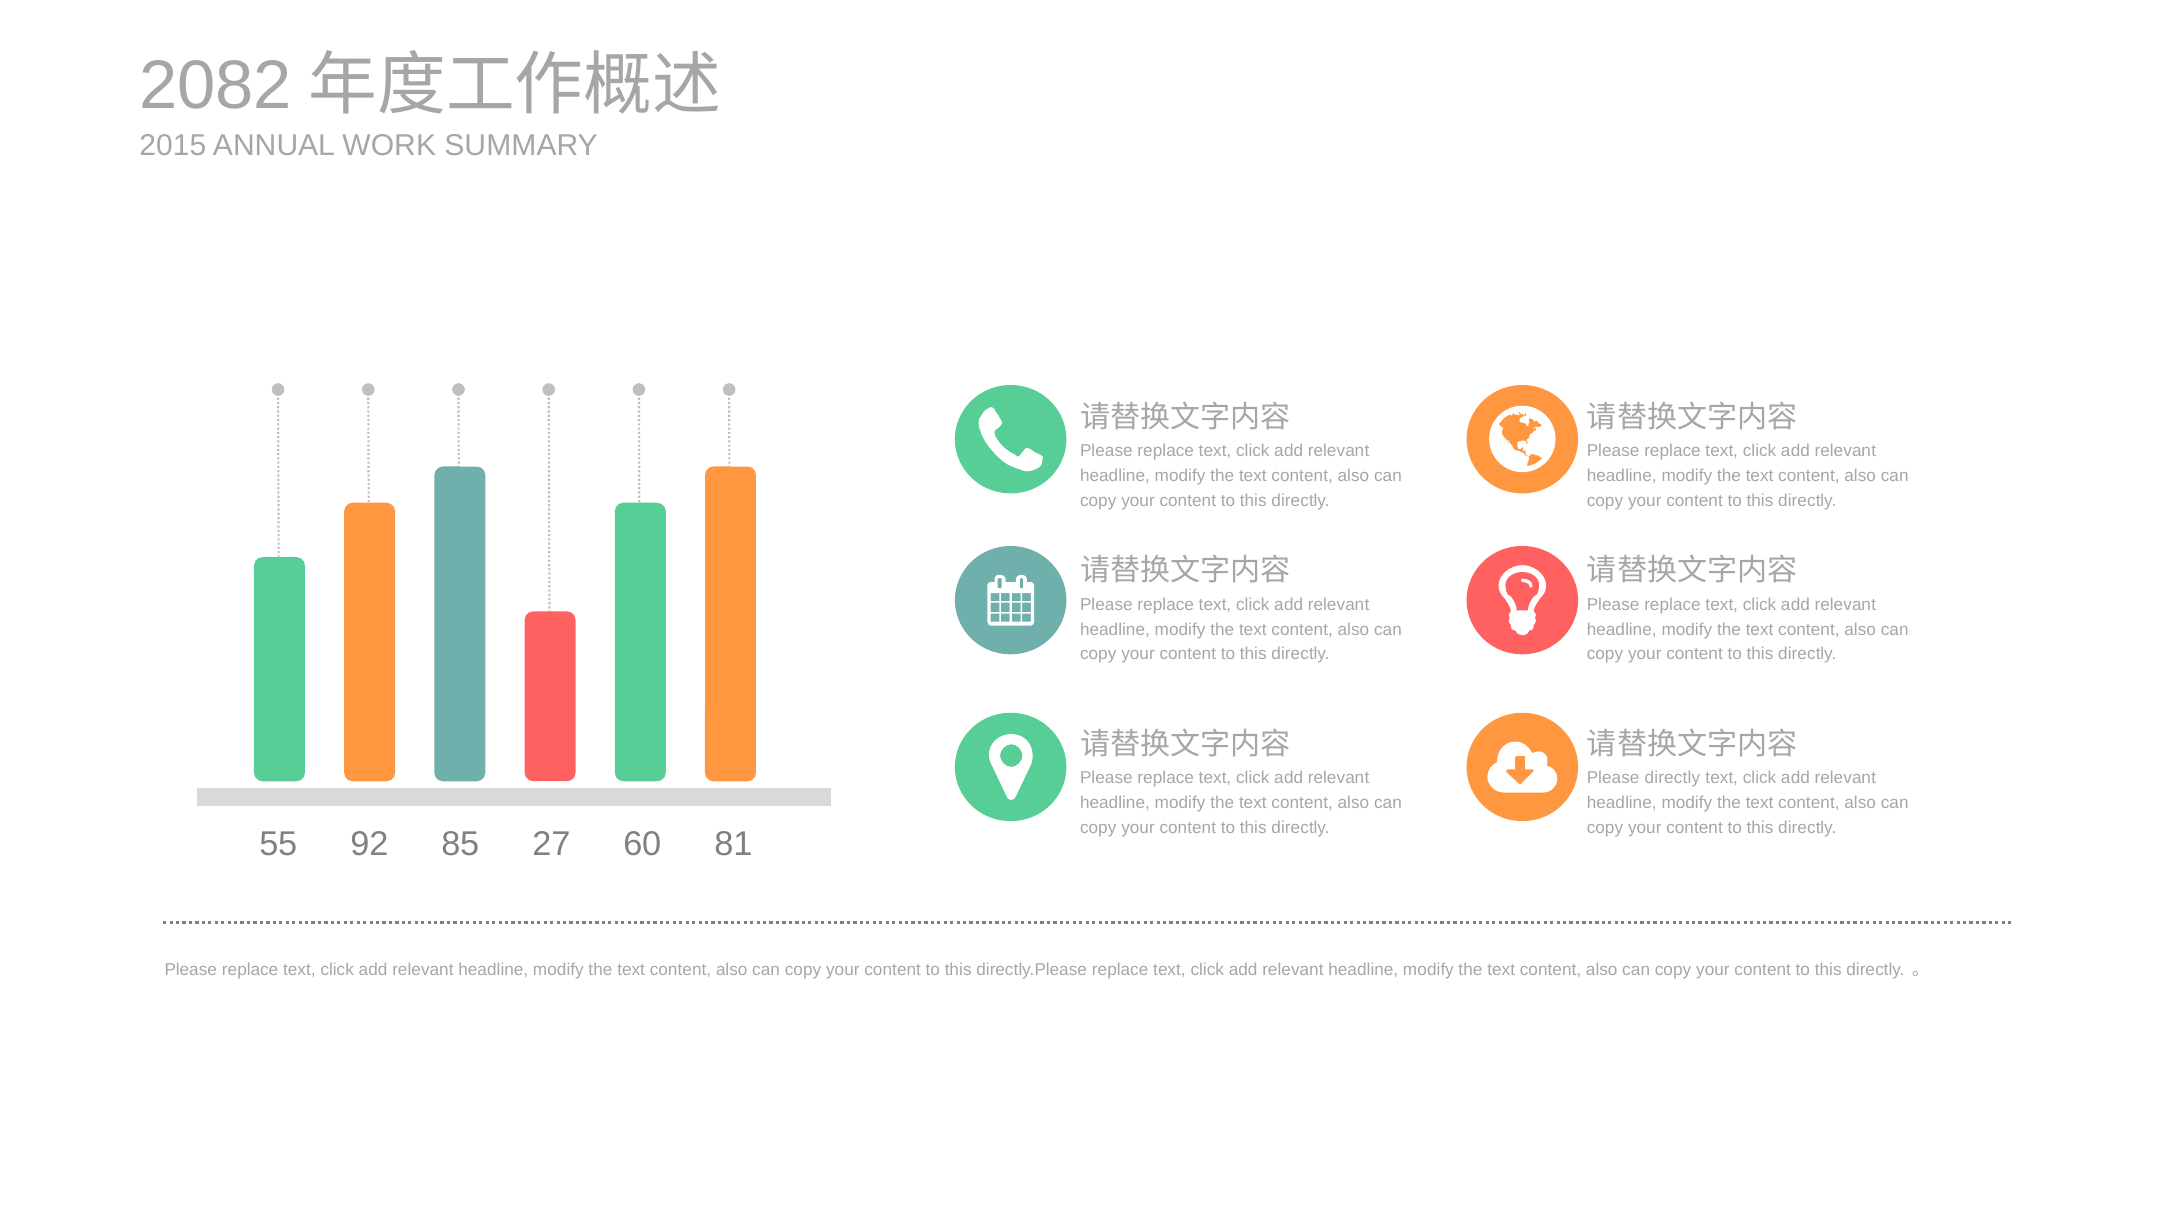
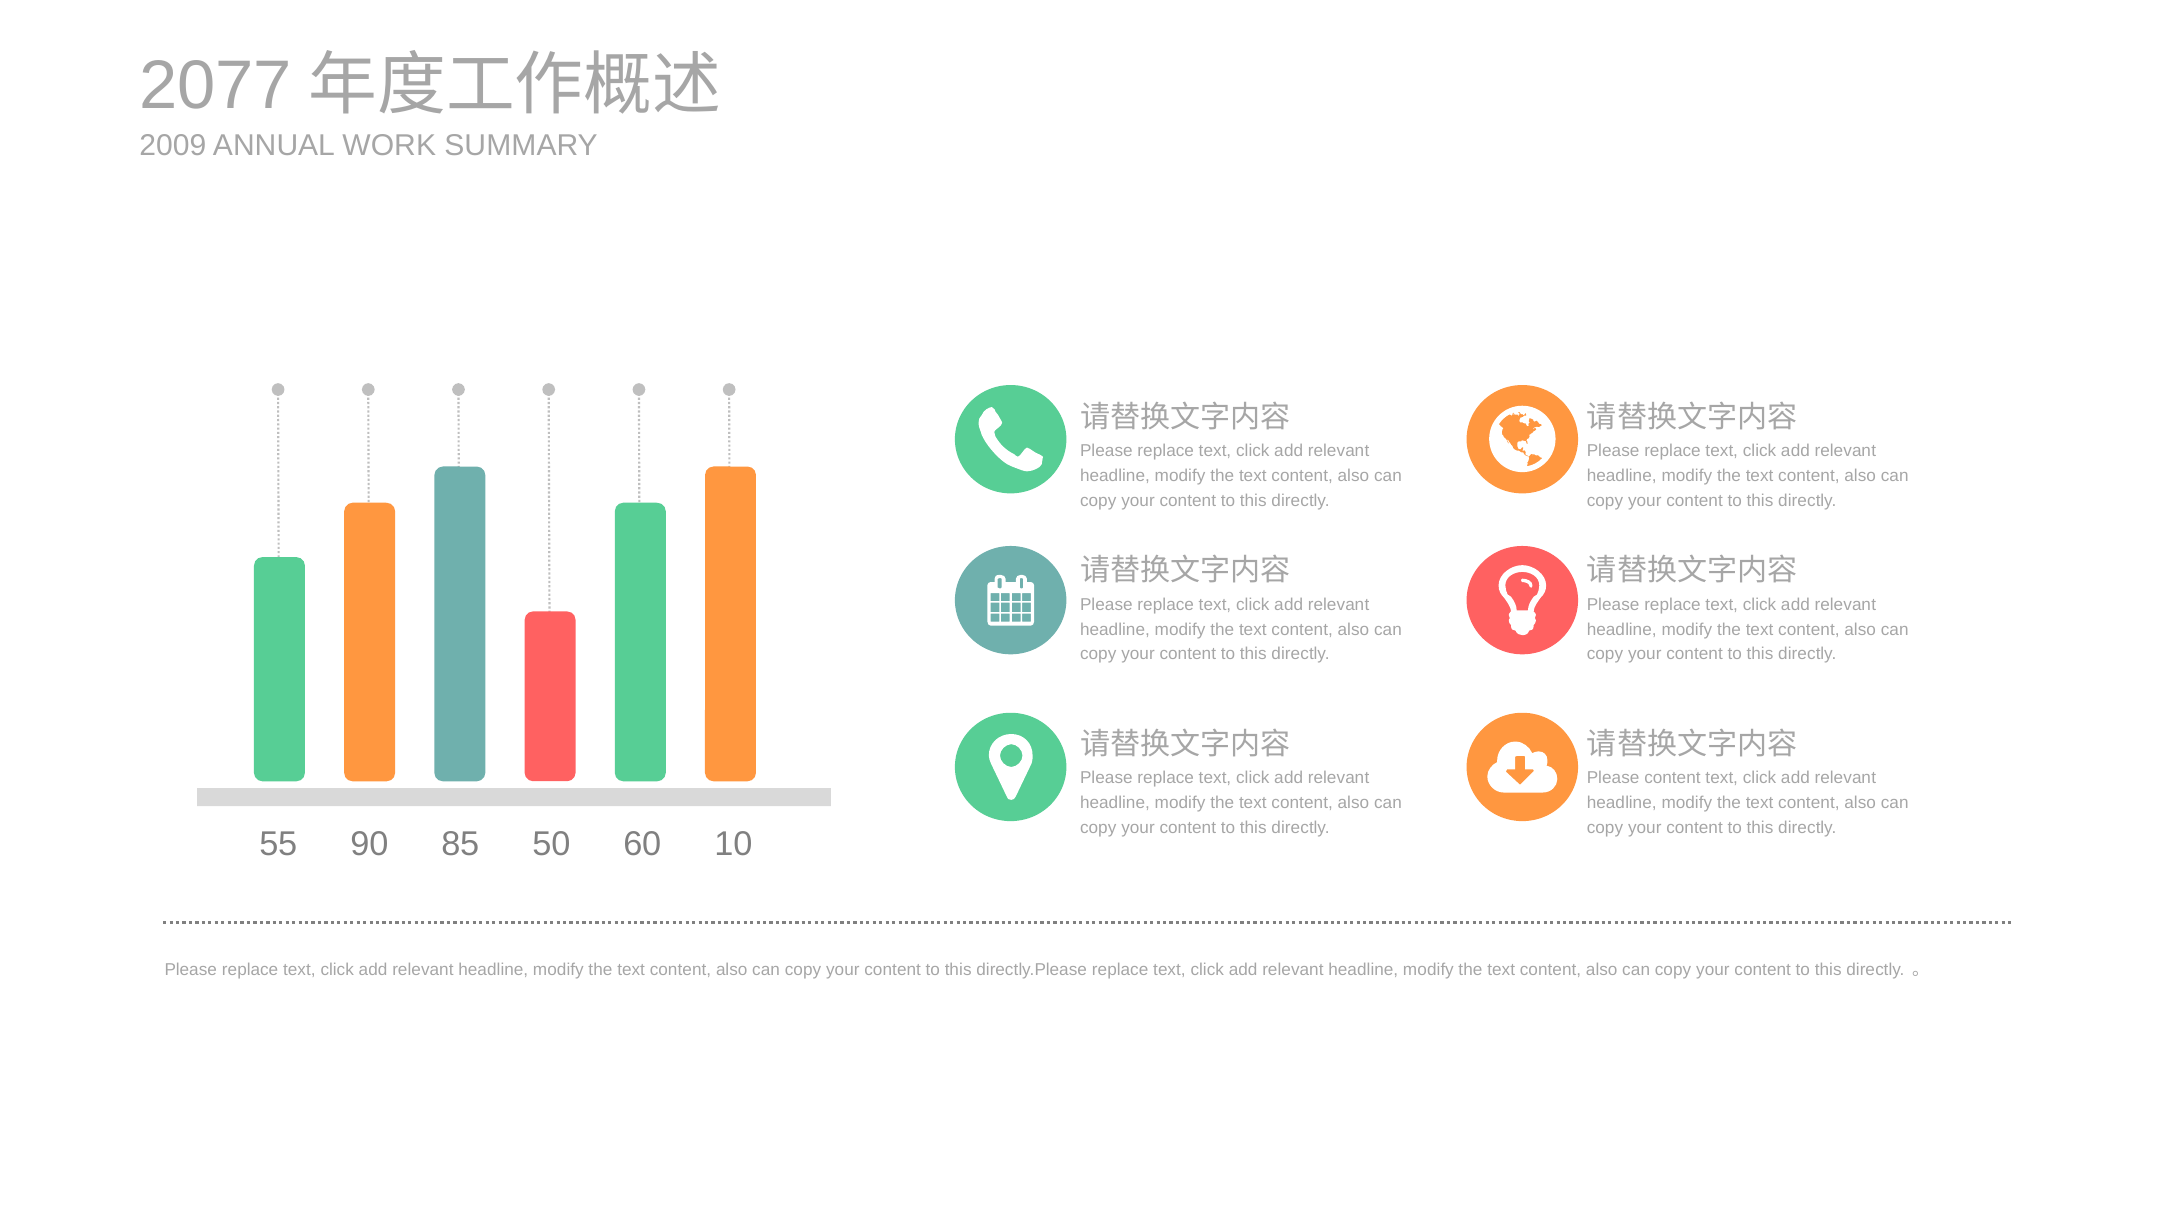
2082: 2082 -> 2077 (216, 86)
2015: 2015 -> 2009 (173, 146)
Please directly: directly -> content (1672, 778)
92: 92 -> 90 (369, 844)
27: 27 -> 50 (551, 844)
81: 81 -> 10 (733, 844)
